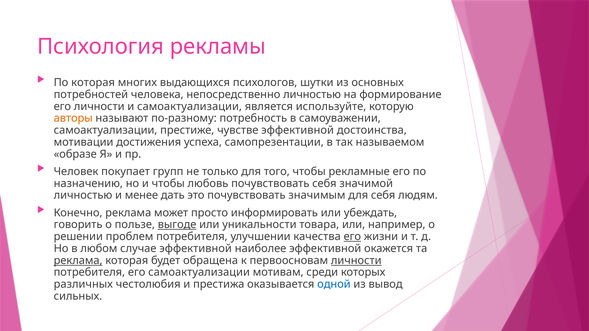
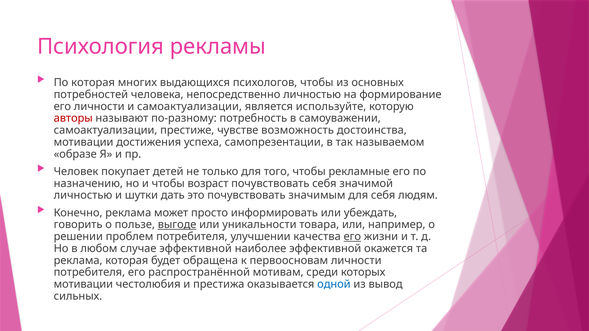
психологов шутки: шутки -> чтобы (317, 83)
авторы colour: orange -> red (73, 118)
чувстве эффективной: эффективной -> возможность (298, 130)
групп: групп -> детей (168, 172)
любовь: любовь -> возраст (208, 184)
менее: менее -> шутки (141, 196)
реклама underline: present -> none (78, 261)
личности underline: present -> none (356, 261)
его самоактуализации: самоактуализации -> распространённой (199, 273)
различных: различных -> мотивации (83, 285)
